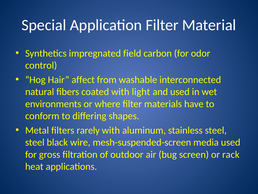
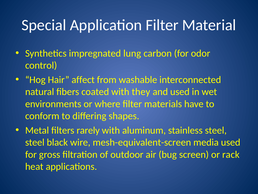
field: field -> lung (132, 53)
light: light -> they (141, 92)
mesh-suspended-screen: mesh-suspended-screen -> mesh-equivalent-screen (142, 142)
